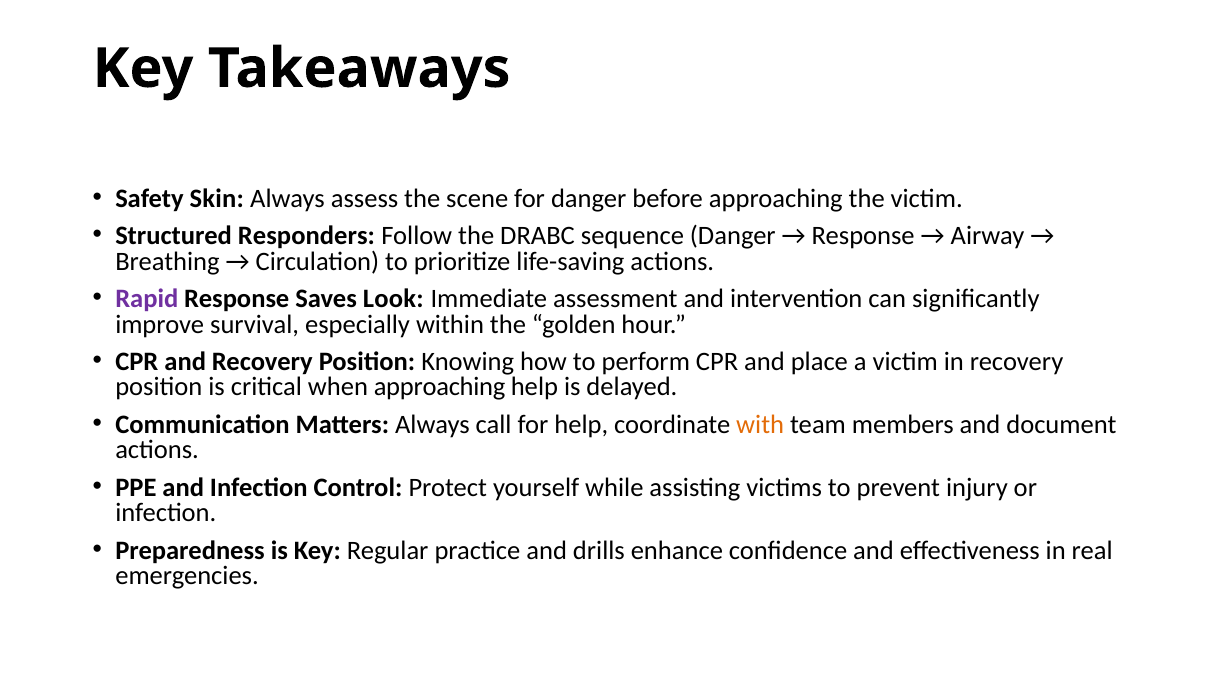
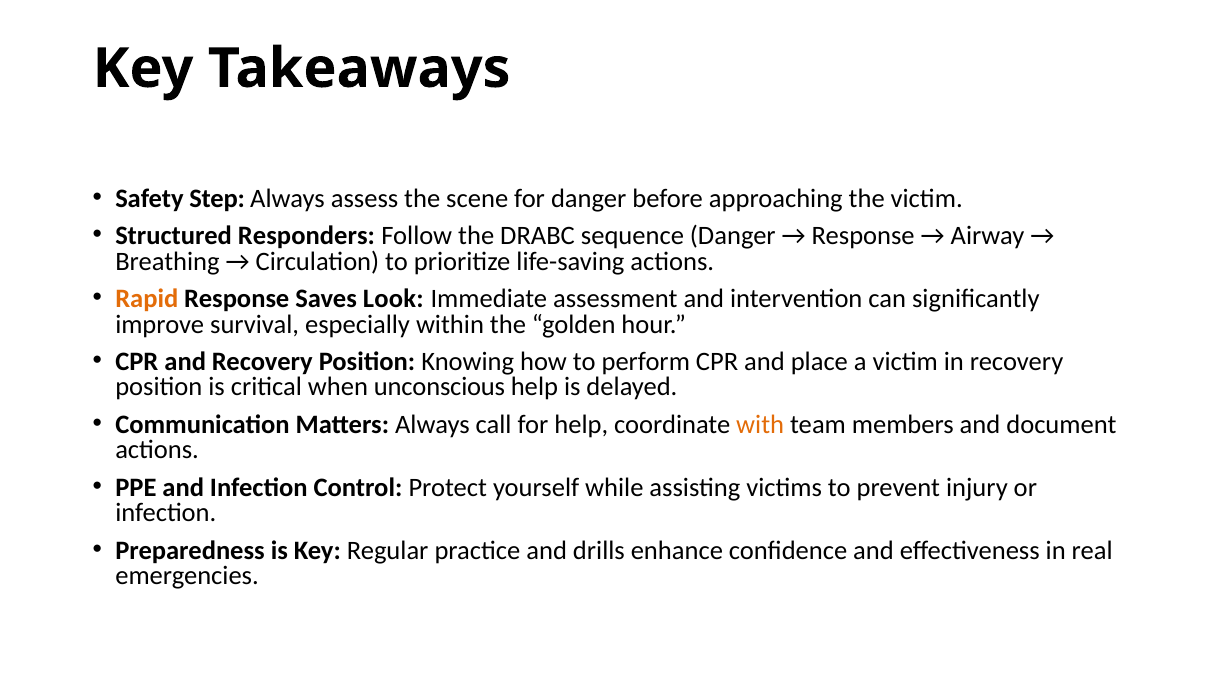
Skin: Skin -> Step (217, 198)
Rapid colour: purple -> orange (147, 298)
when approaching: approaching -> unconscious (440, 387)
